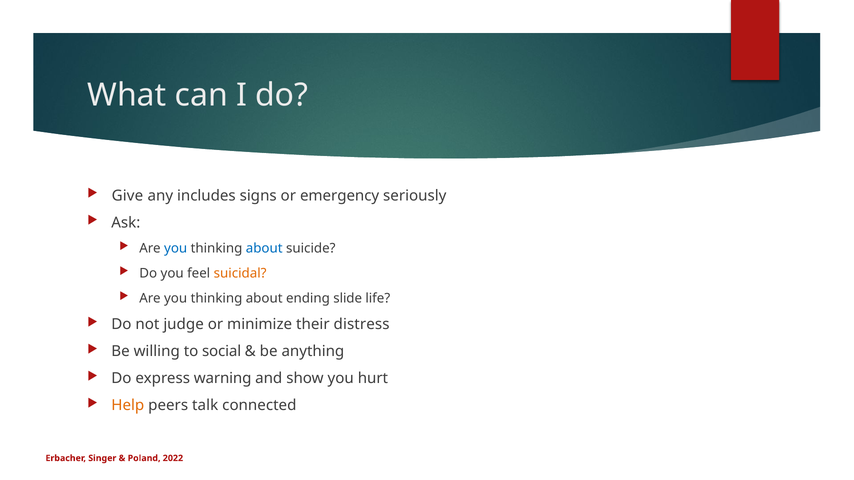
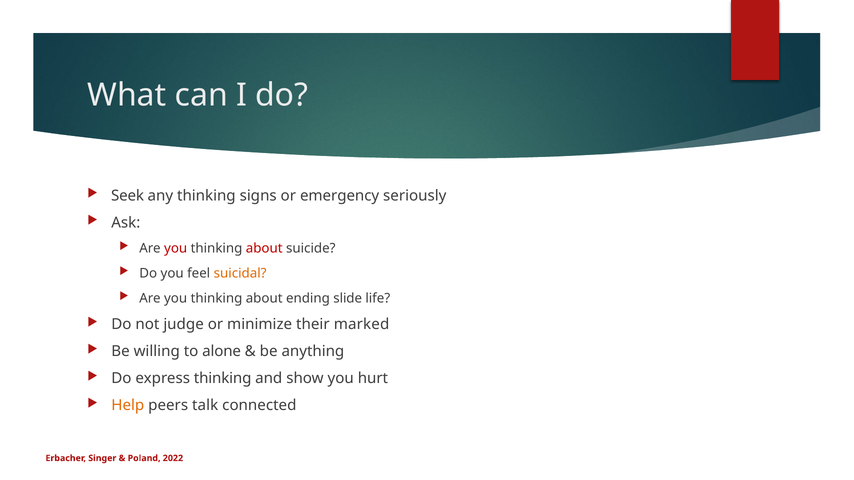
Give: Give -> Seek (128, 196)
any includes: includes -> thinking (206, 196)
you colour: blue -> red (176, 249)
about colour: blue -> red (264, 249)
distress: distress -> marked (362, 325)
social: social -> alone (222, 352)
express warning: warning -> thinking (223, 379)
